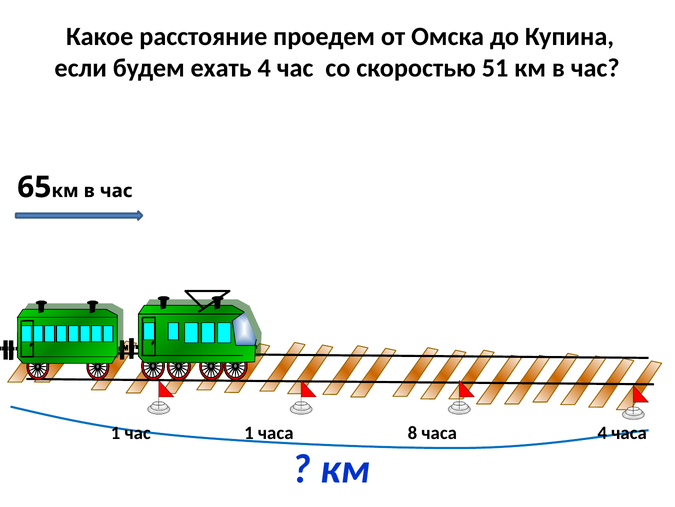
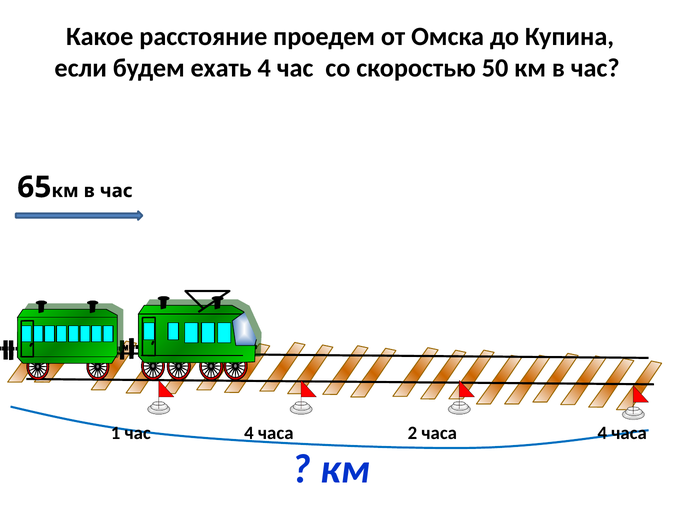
51: 51 -> 50 (495, 68)
час 1: 1 -> 4 (249, 433)
8: 8 -> 2 (412, 433)
